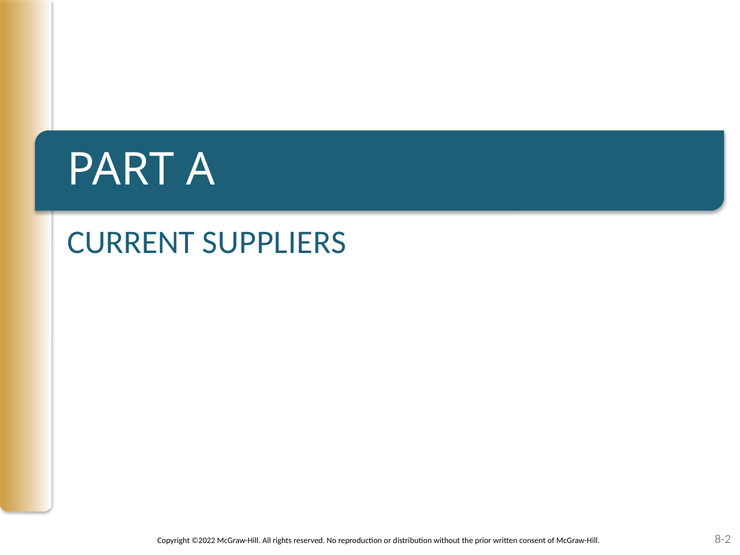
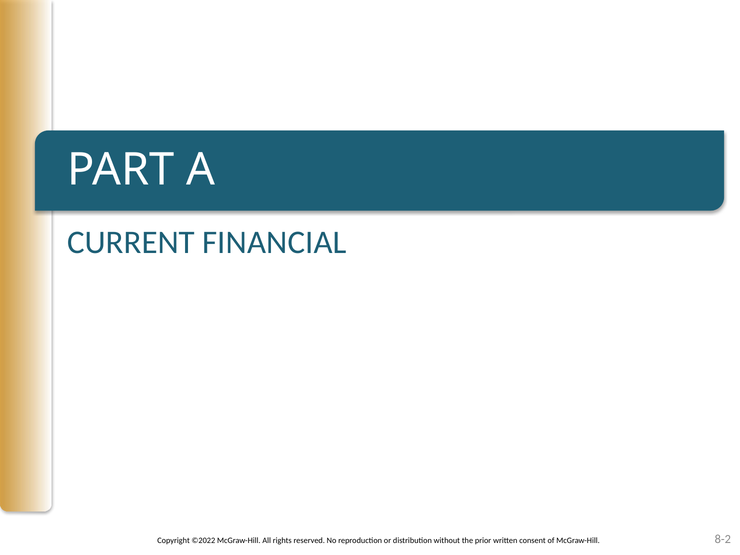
SUPPLIERS: SUPPLIERS -> FINANCIAL (274, 242)
